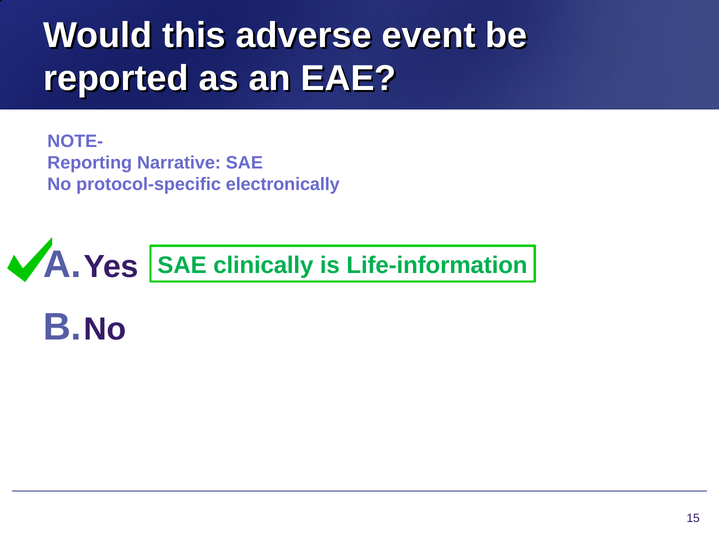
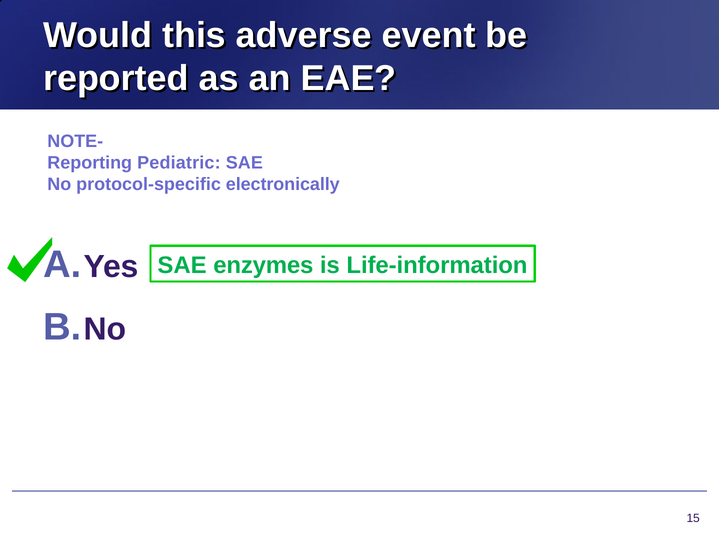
Narrative: Narrative -> Pediatric (179, 163)
clinically: clinically -> enzymes (263, 265)
